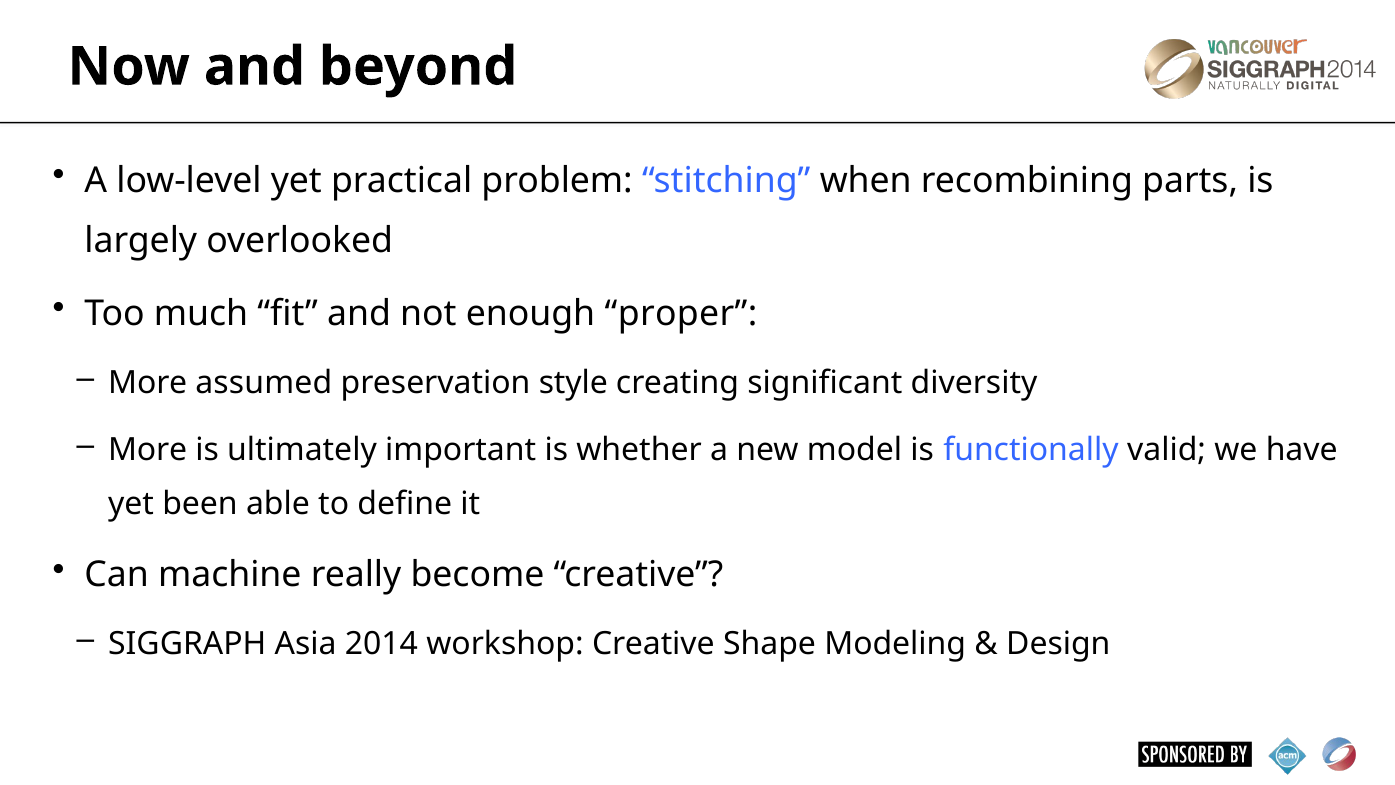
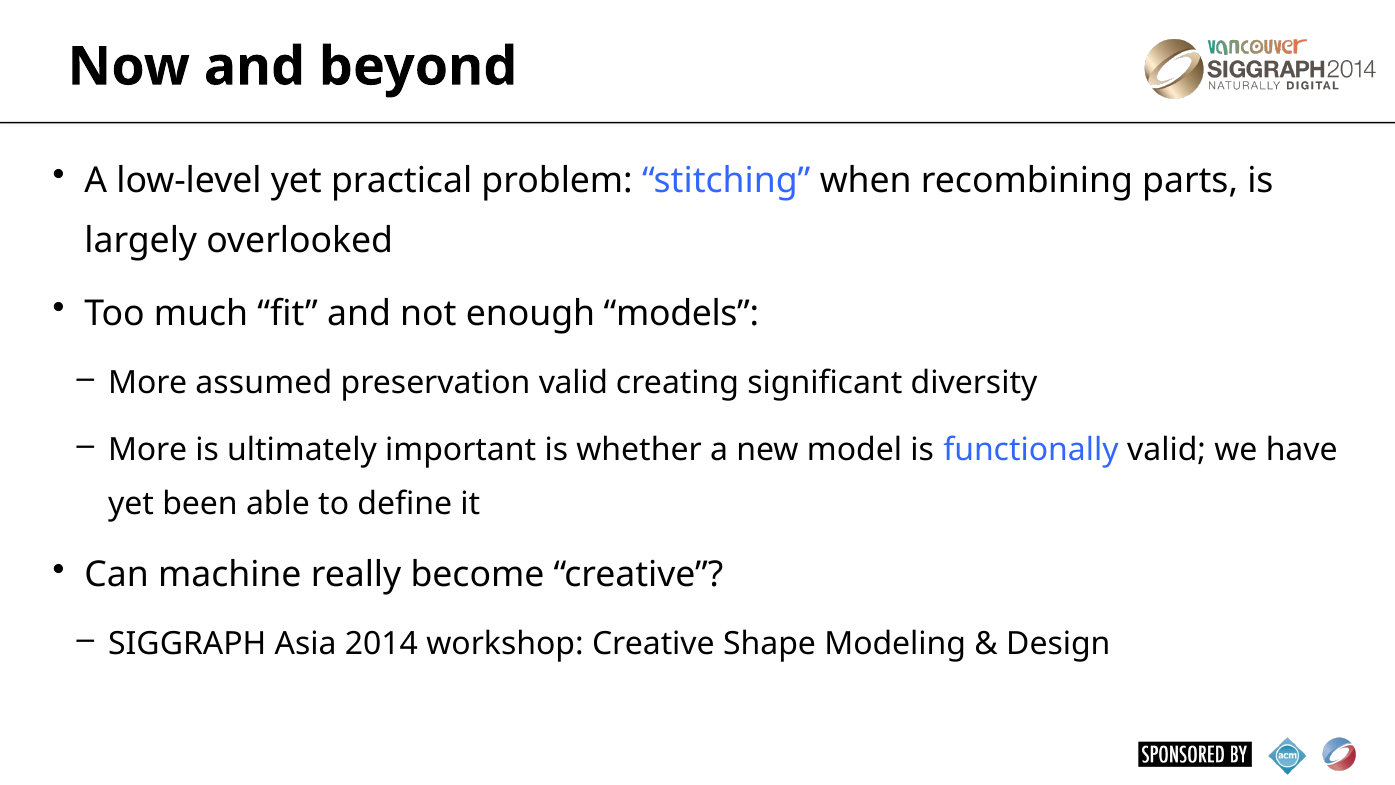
proper: proper -> models (681, 314)
preservation style: style -> valid (573, 383)
